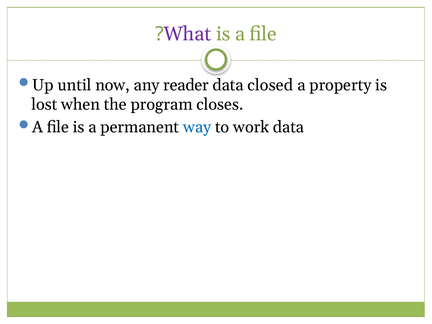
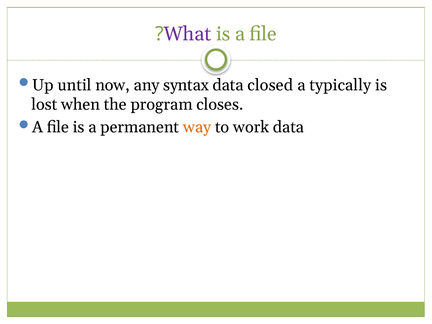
reader: reader -> syntax (186, 85)
property: property -> typically (340, 85)
way colour: blue -> orange (197, 127)
